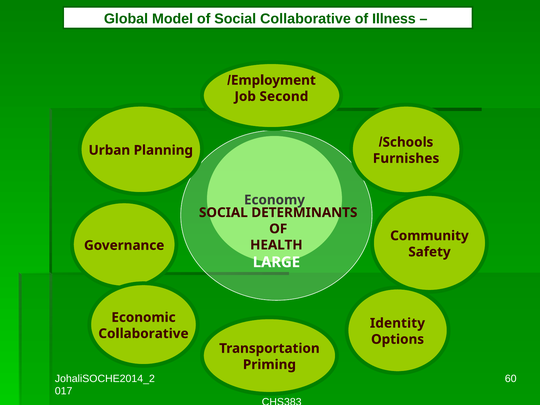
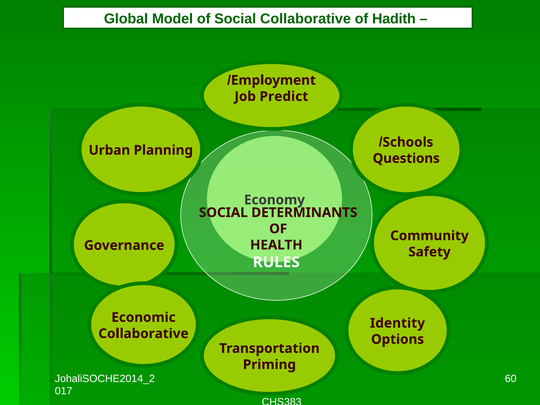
Illness: Illness -> Hadith (394, 19)
Second: Second -> Predict (284, 96)
Furnishes: Furnishes -> Questions (406, 158)
LARGE: LARGE -> RULES (276, 262)
